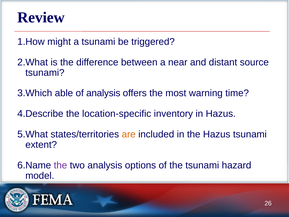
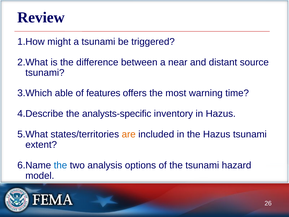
of analysis: analysis -> features (103, 93)
location-specific: location-specific -> analysts-specific (117, 114)
the colour: purple -> blue (60, 165)
